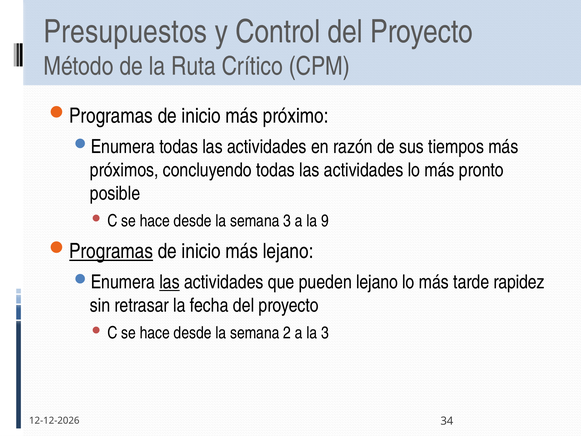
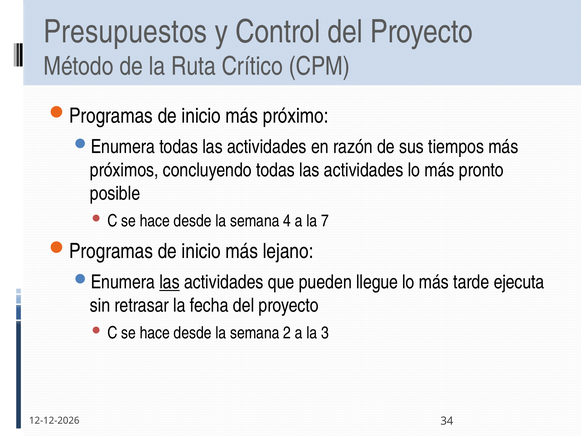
semana 3: 3 -> 4 (287, 221)
9: 9 -> 7 (325, 221)
Programas underline: present -> none (111, 251)
pueden lejano: lejano -> llegue (377, 282)
rapidez: rapidez -> ejecuta (519, 282)
